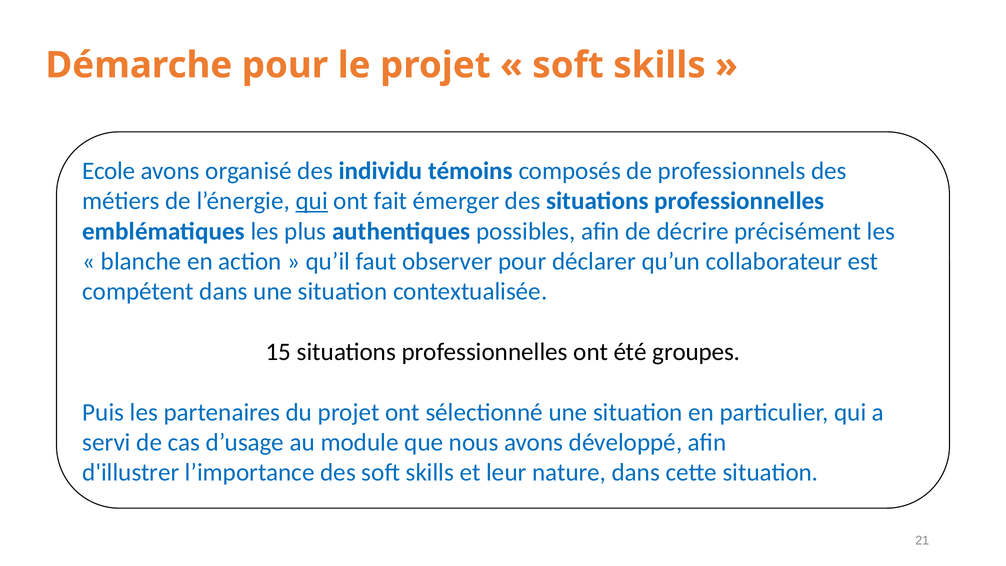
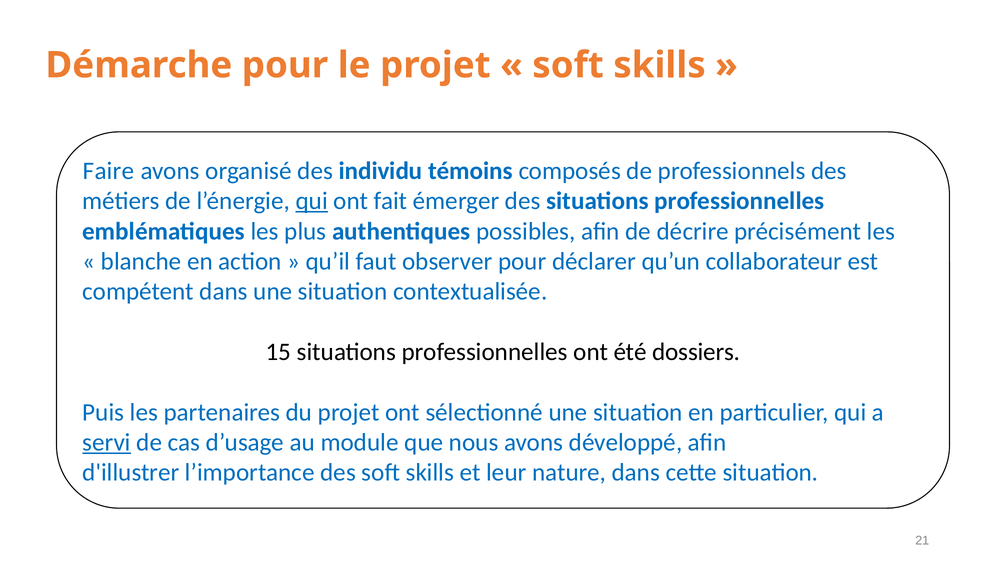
Ecole: Ecole -> Faire (109, 171)
groupes: groupes -> dossiers (696, 352)
servi underline: none -> present (107, 442)
